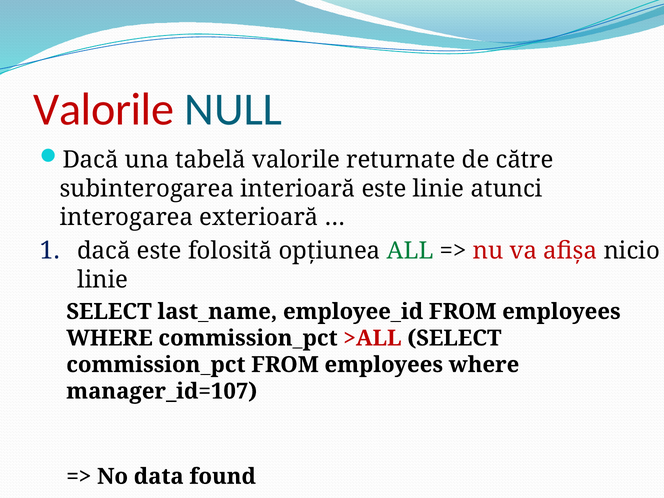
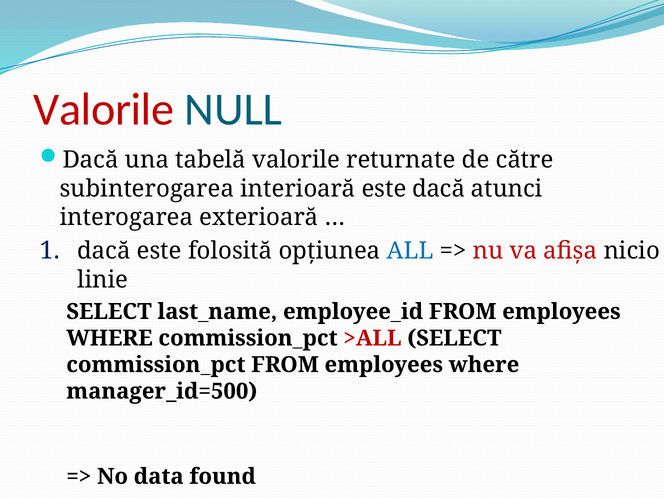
este linie: linie -> dacă (439, 189)
ALL colour: green -> blue (410, 251)
manager_id=107: manager_id=107 -> manager_id=500 (162, 391)
